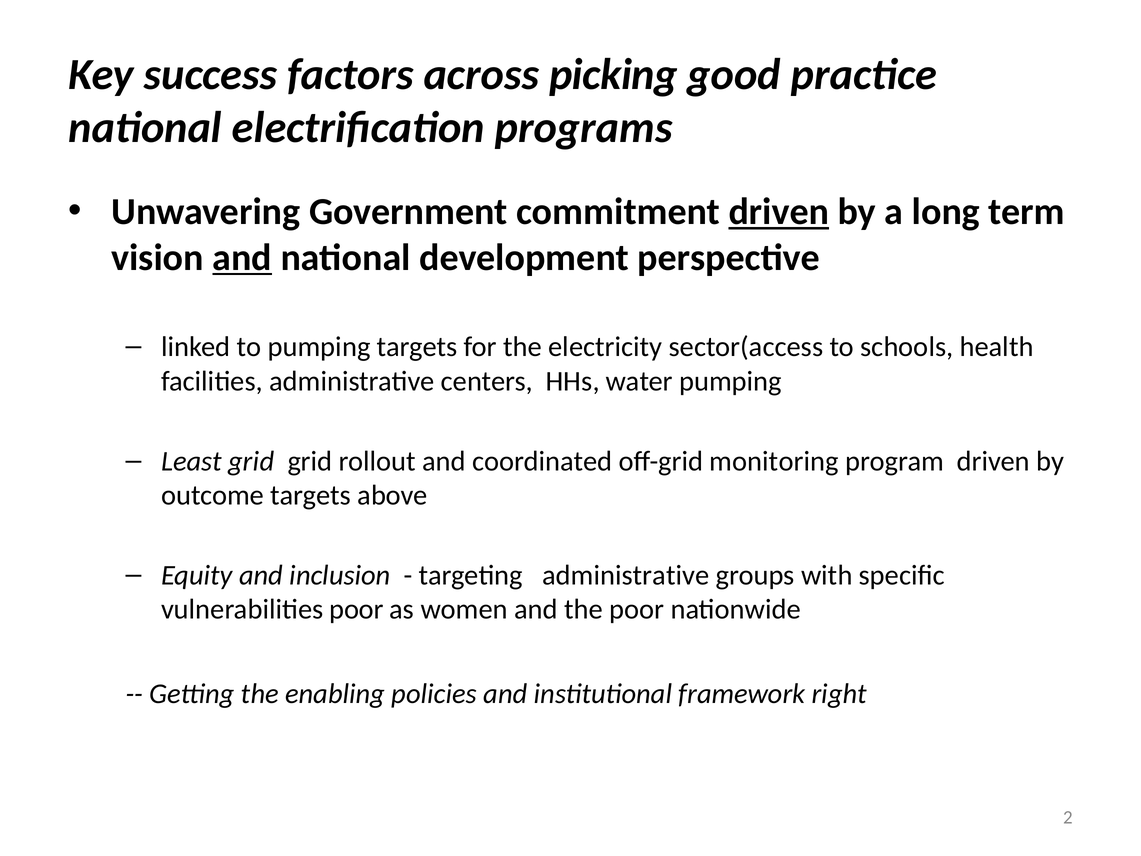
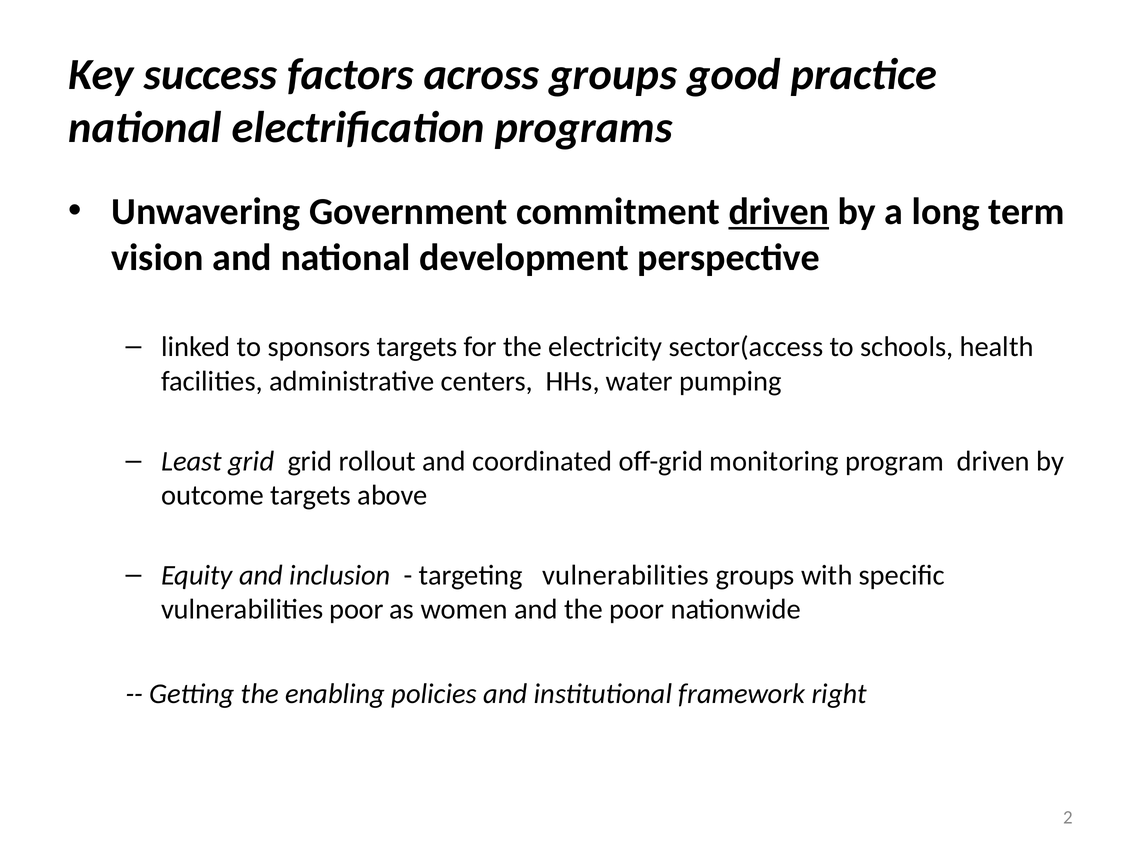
across picking: picking -> groups (613, 74)
and underline: present -> none (242, 258)
to pumping: pumping -> sponsors (319, 347)
targeting administrative: administrative -> vulnerabilities (626, 575)
